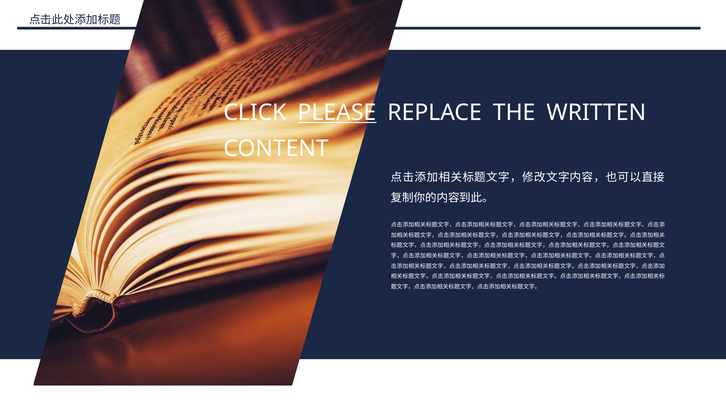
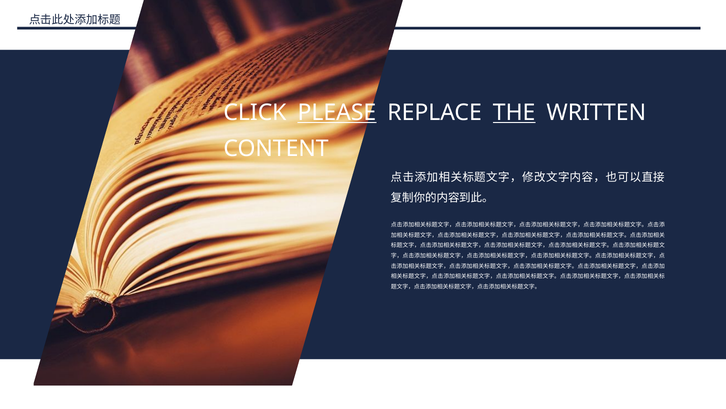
THE underline: none -> present (514, 112)
